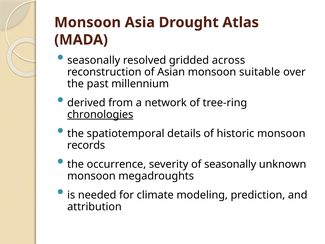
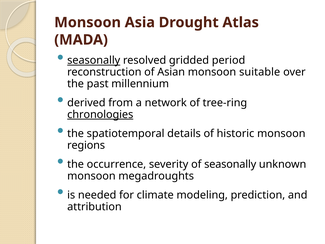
seasonally underline: none -> present (94, 60)
across: across -> period (229, 60)
records: records -> regions (86, 145)
